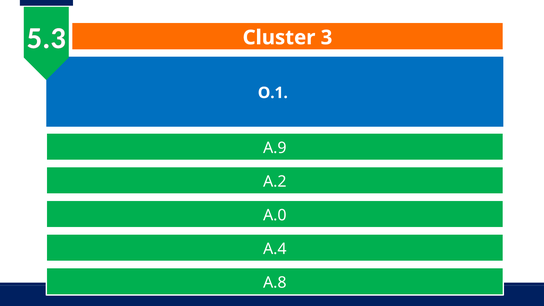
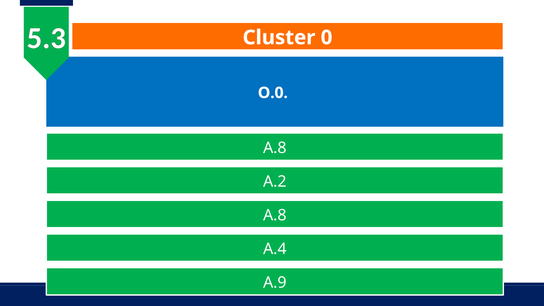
3: 3 -> 0 (327, 38)
O.1: O.1 -> O.0 (273, 93)
A.9: A.9 -> A.8 (275, 148)
A.0: A.0 -> A.8 (275, 215)
A.8: A.8 -> A.9 (275, 282)
